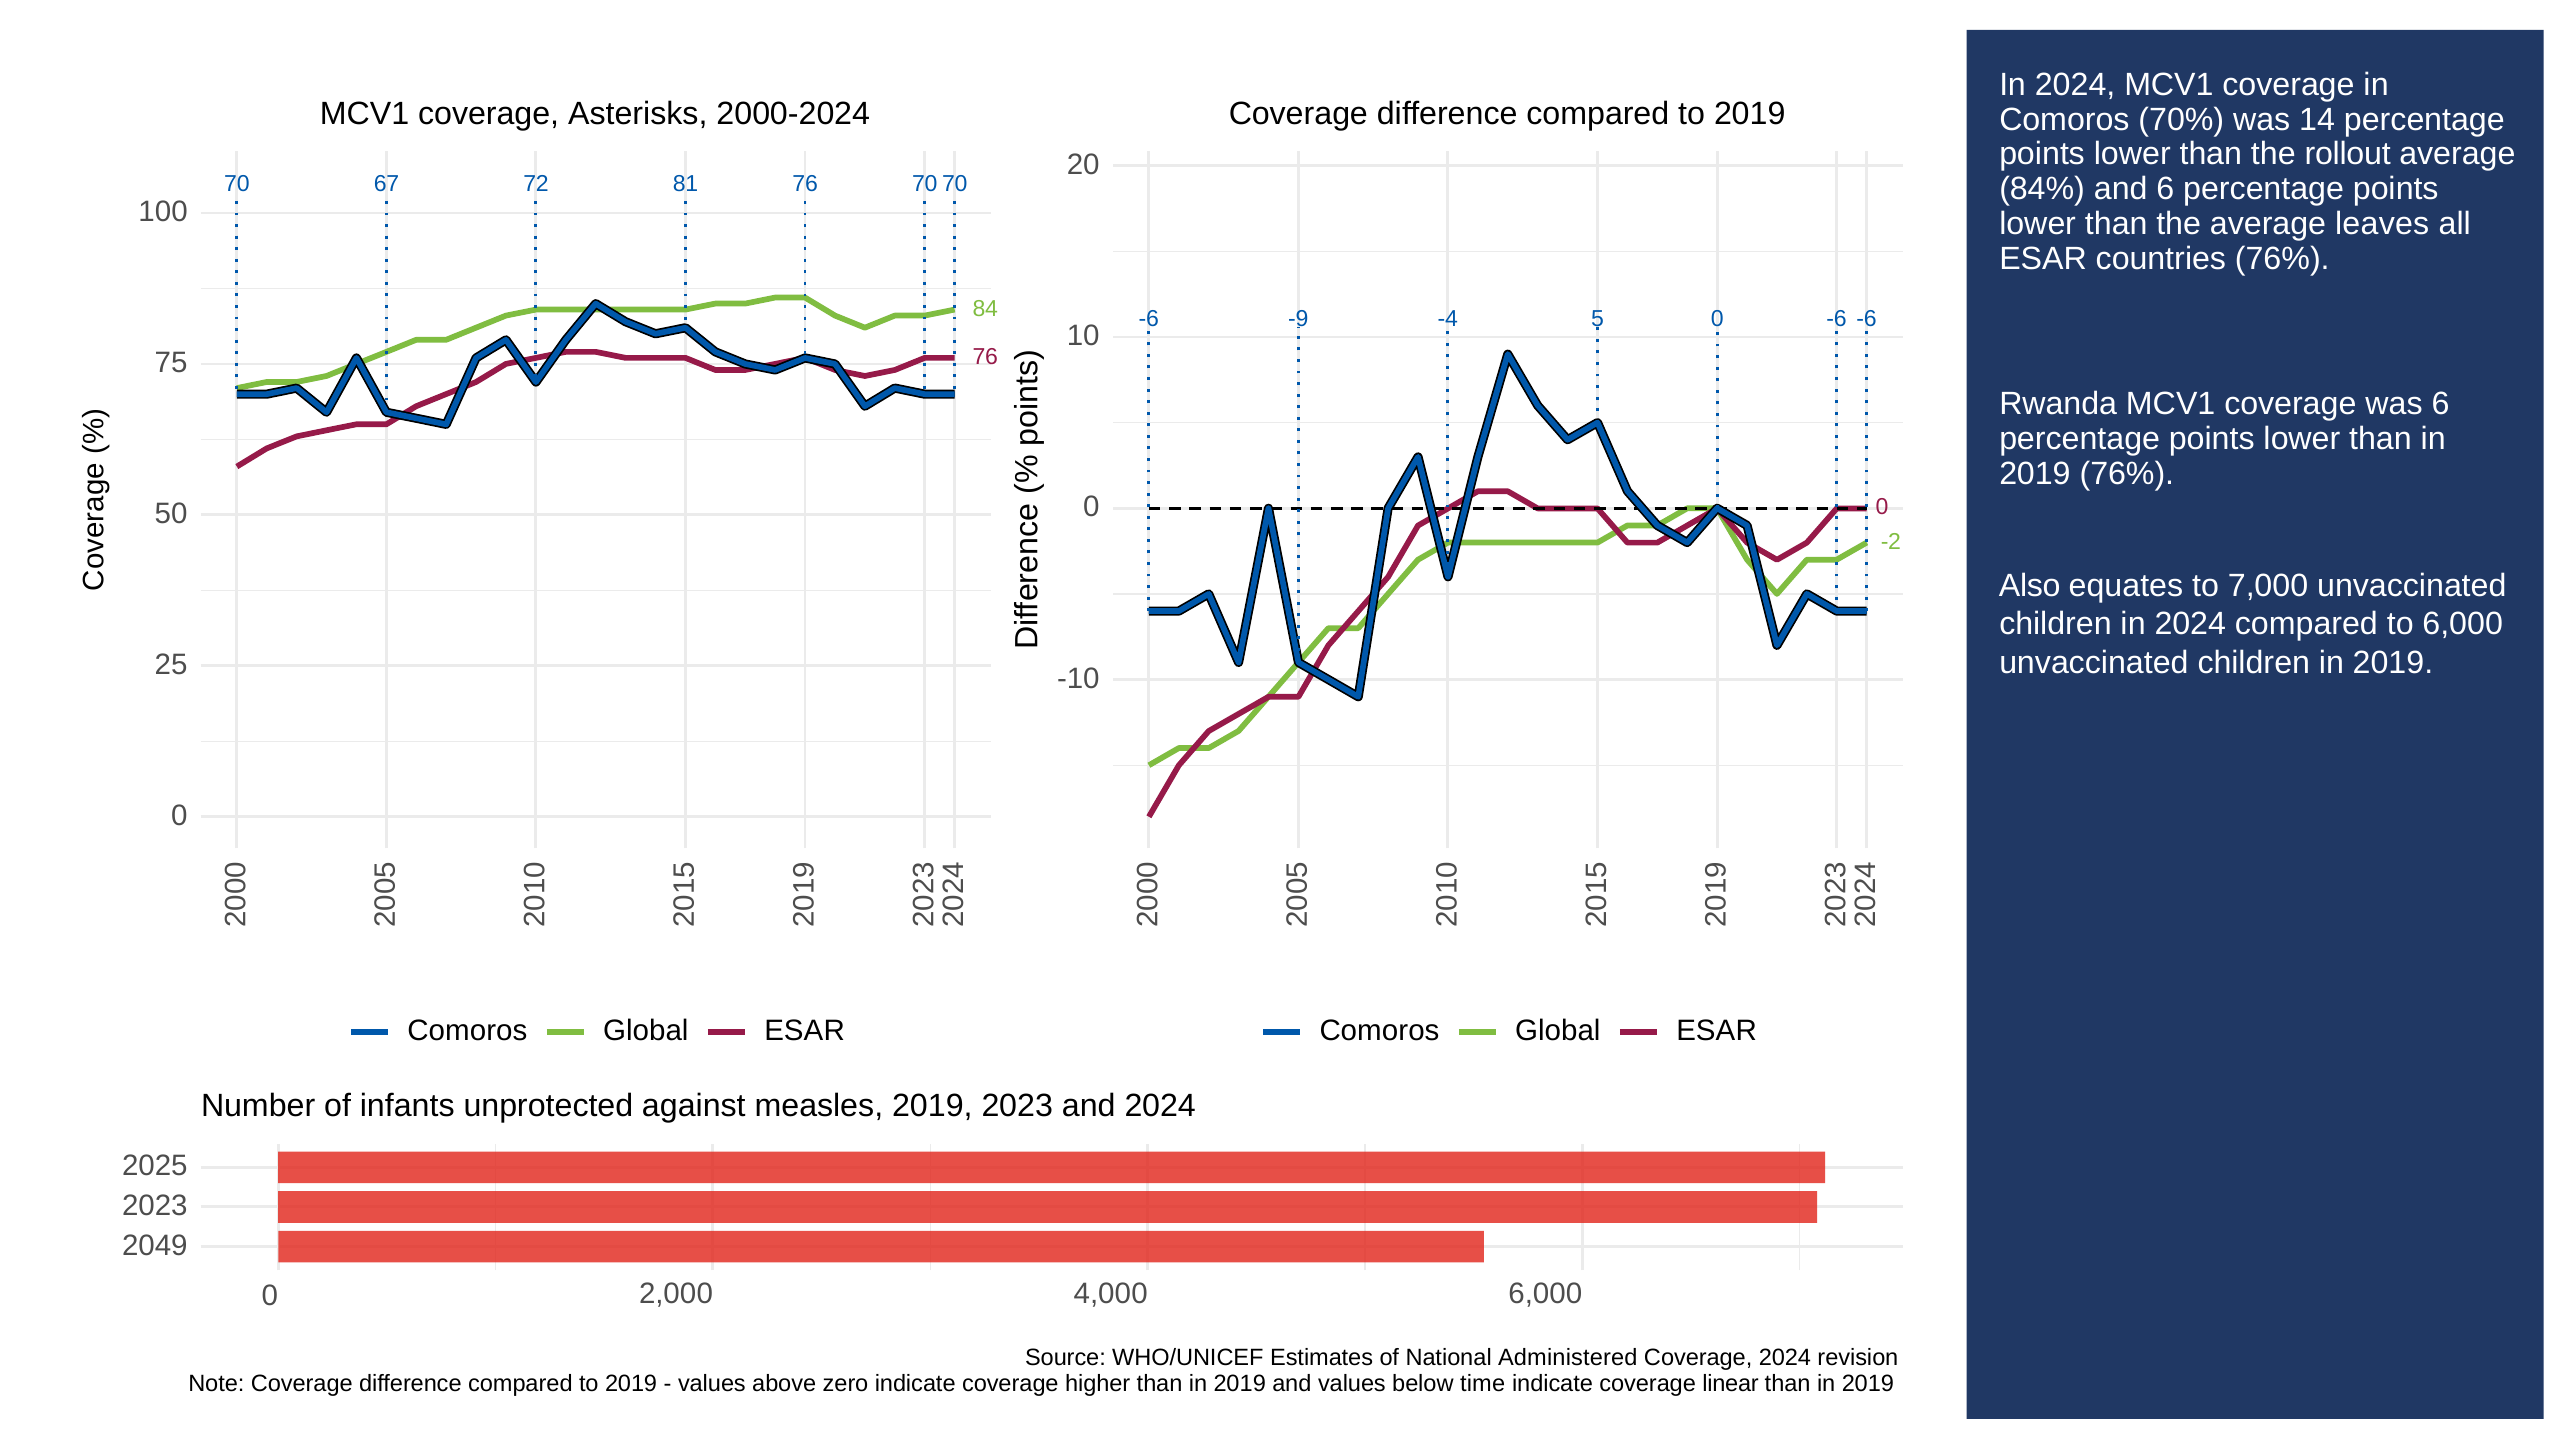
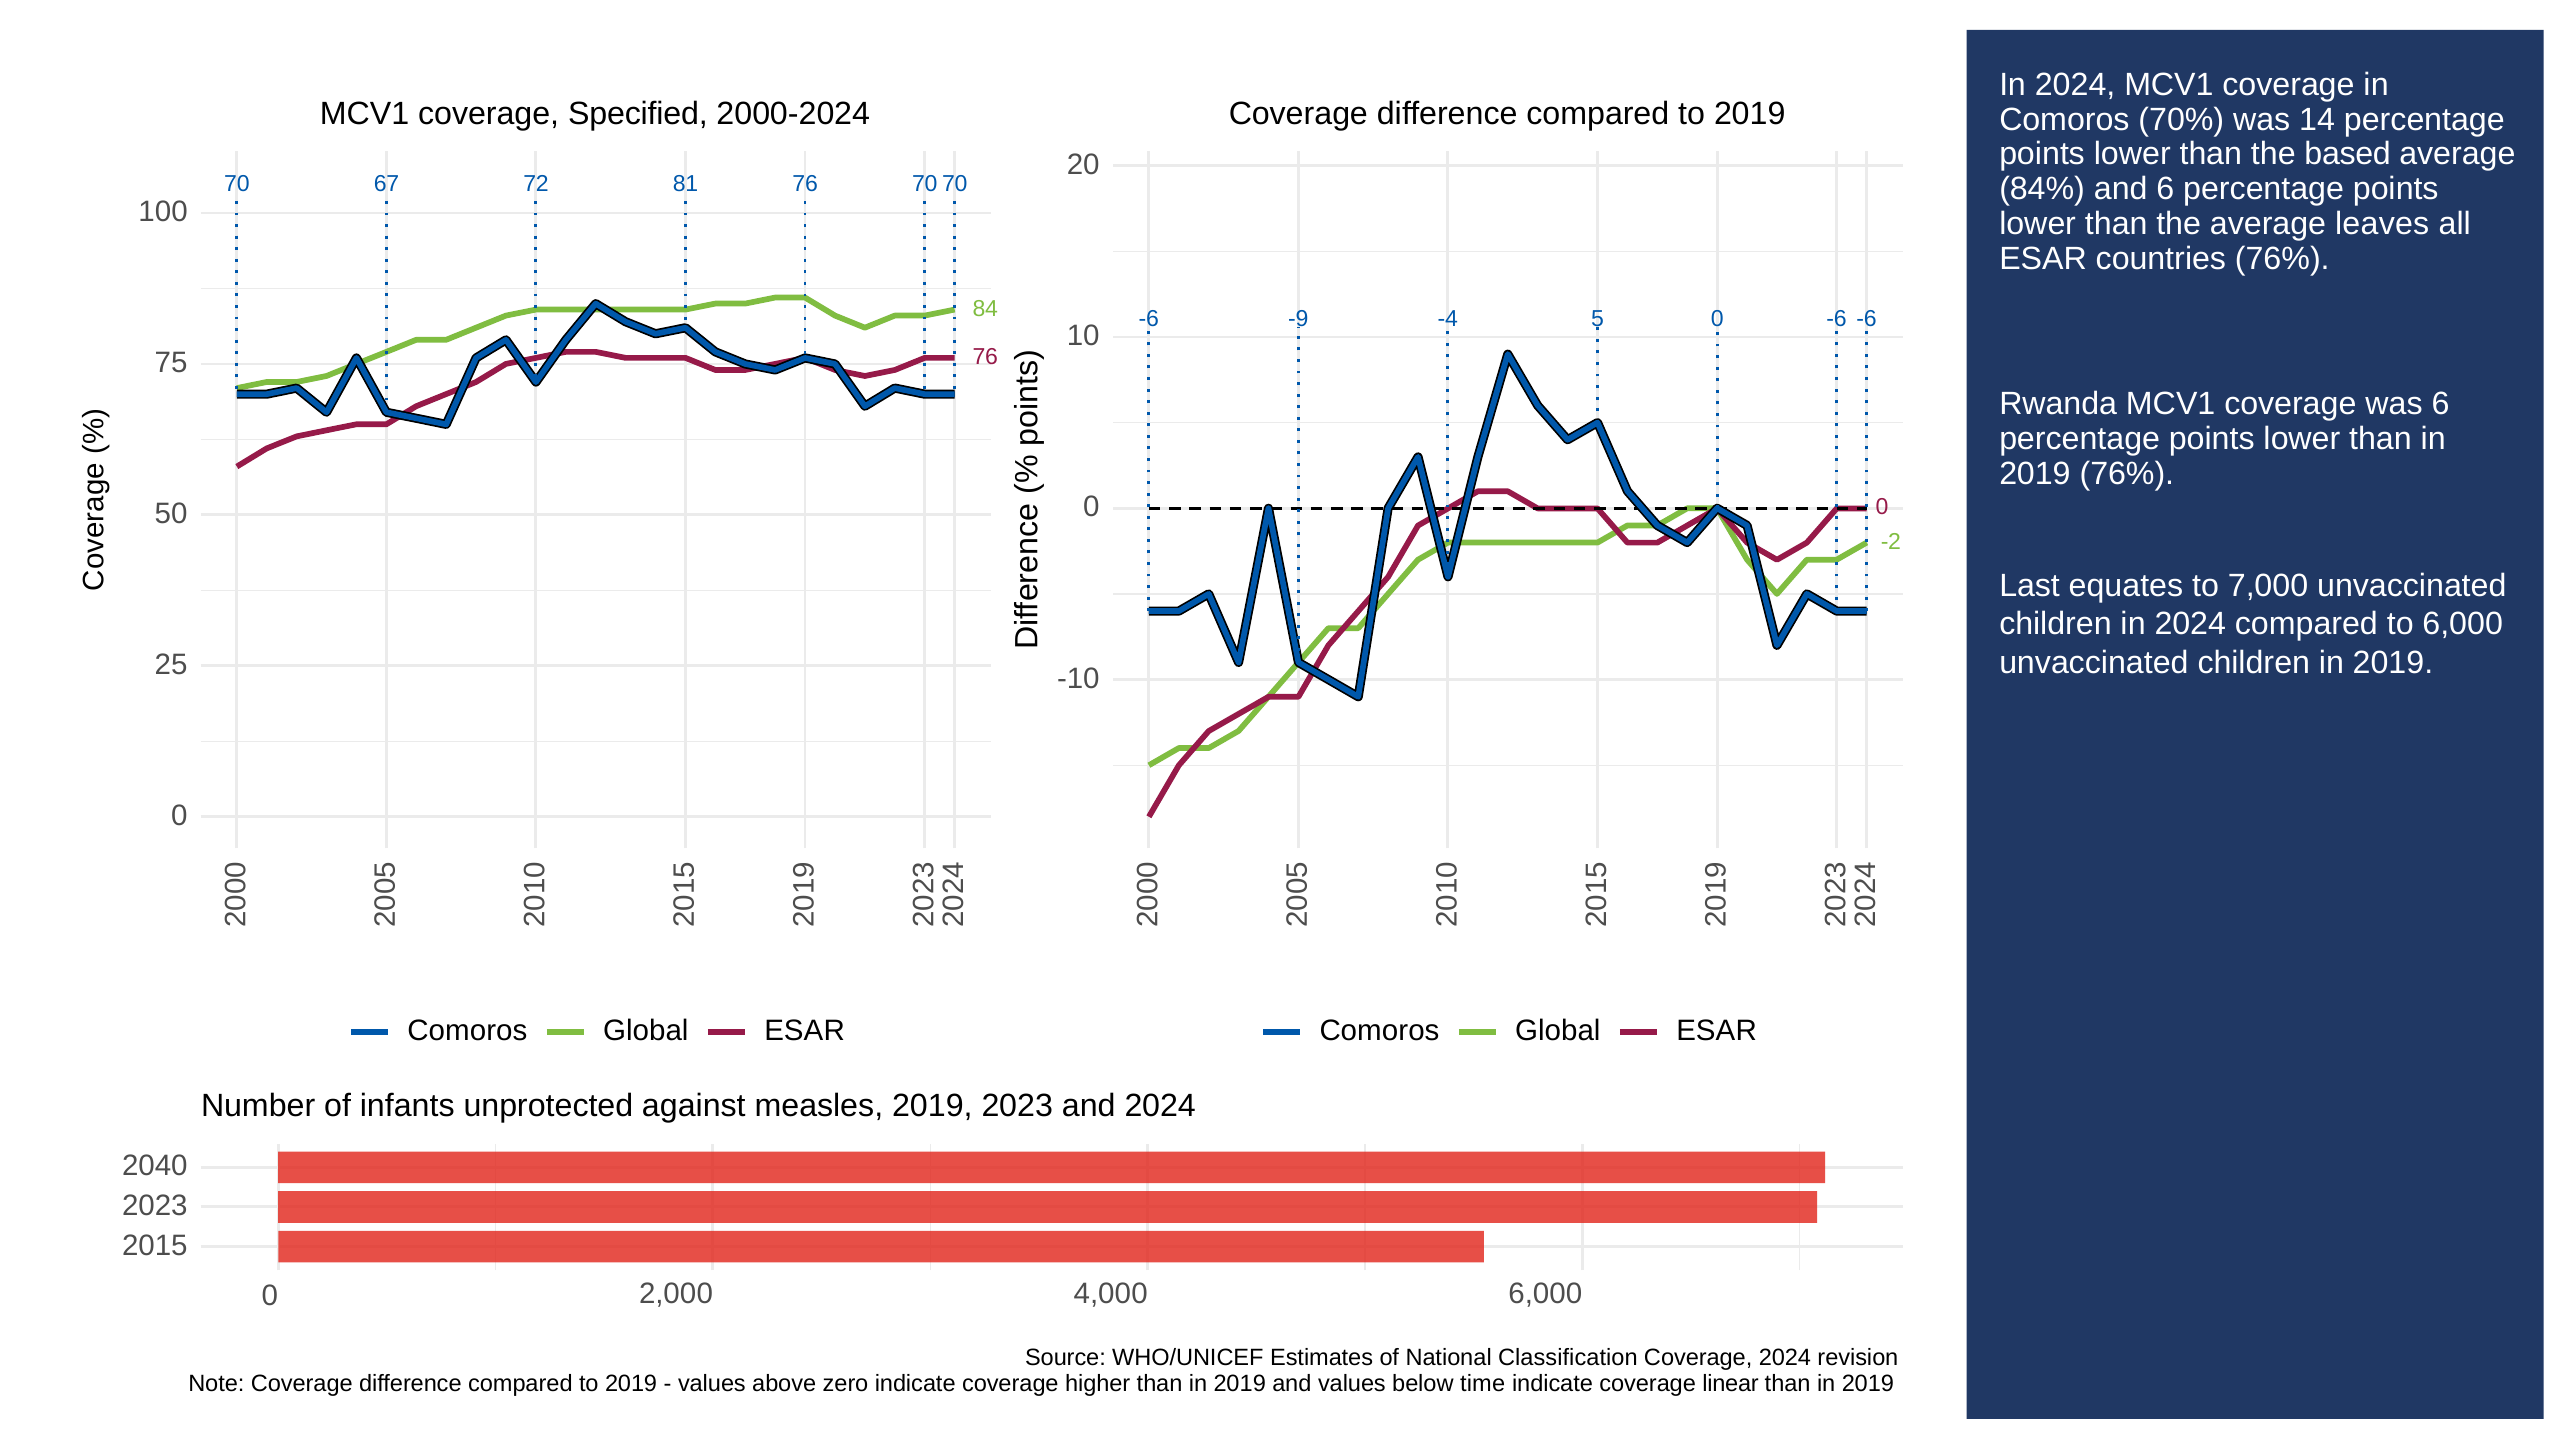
Asterisks: Asterisks -> Specified (638, 114)
rollout: rollout -> based (2348, 154)
Also: Also -> Last (2030, 585)
2025: 2025 -> 2040 (155, 1166)
2049: 2049 -> 2015 (155, 1245)
Administered: Administered -> Classification (1568, 1358)
